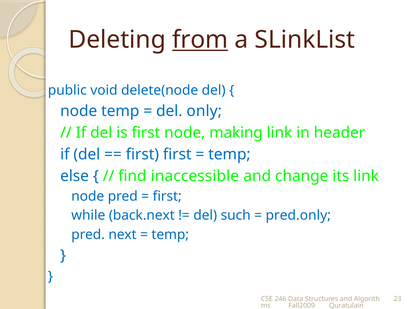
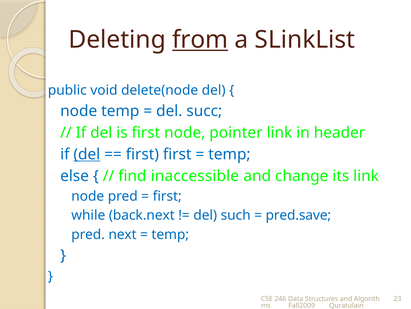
only: only -> succ (204, 111)
making: making -> pointer (236, 132)
del underline: none -> present (87, 154)
pred.only: pred.only -> pred.save (298, 215)
